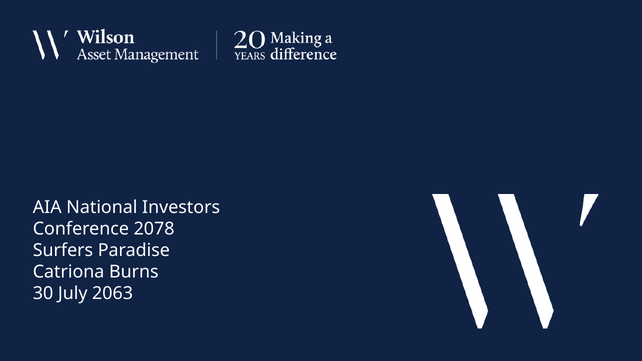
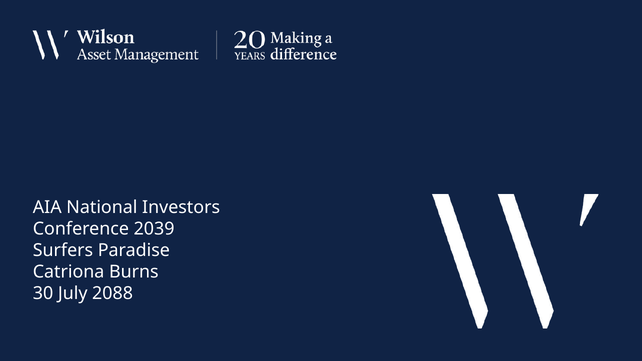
2078: 2078 -> 2039 (154, 229)
2063: 2063 -> 2088 (113, 293)
